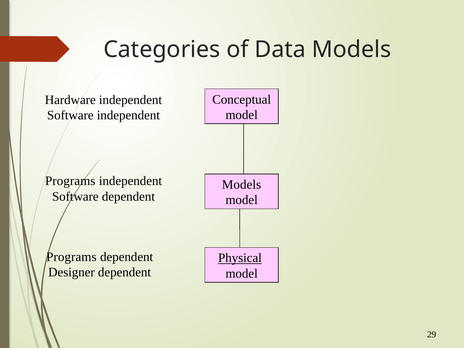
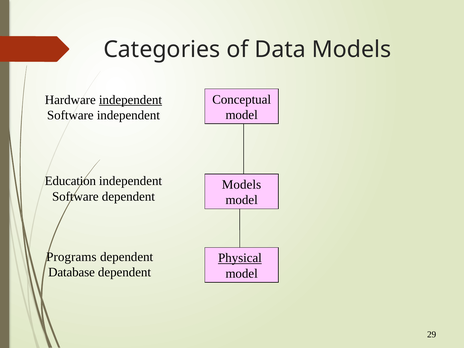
independent underline: none -> present (131, 100)
Programs: Programs -> Education (70, 181)
Designer: Designer -> Database (72, 272)
